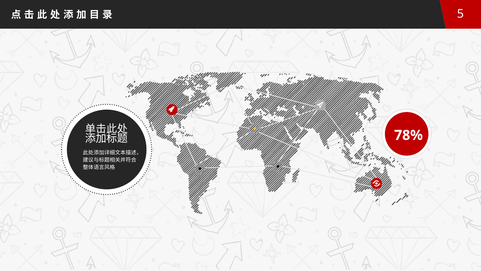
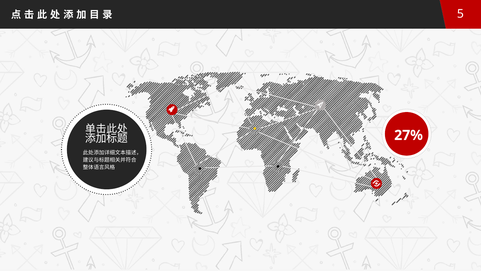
78%: 78% -> 27% (409, 135)
